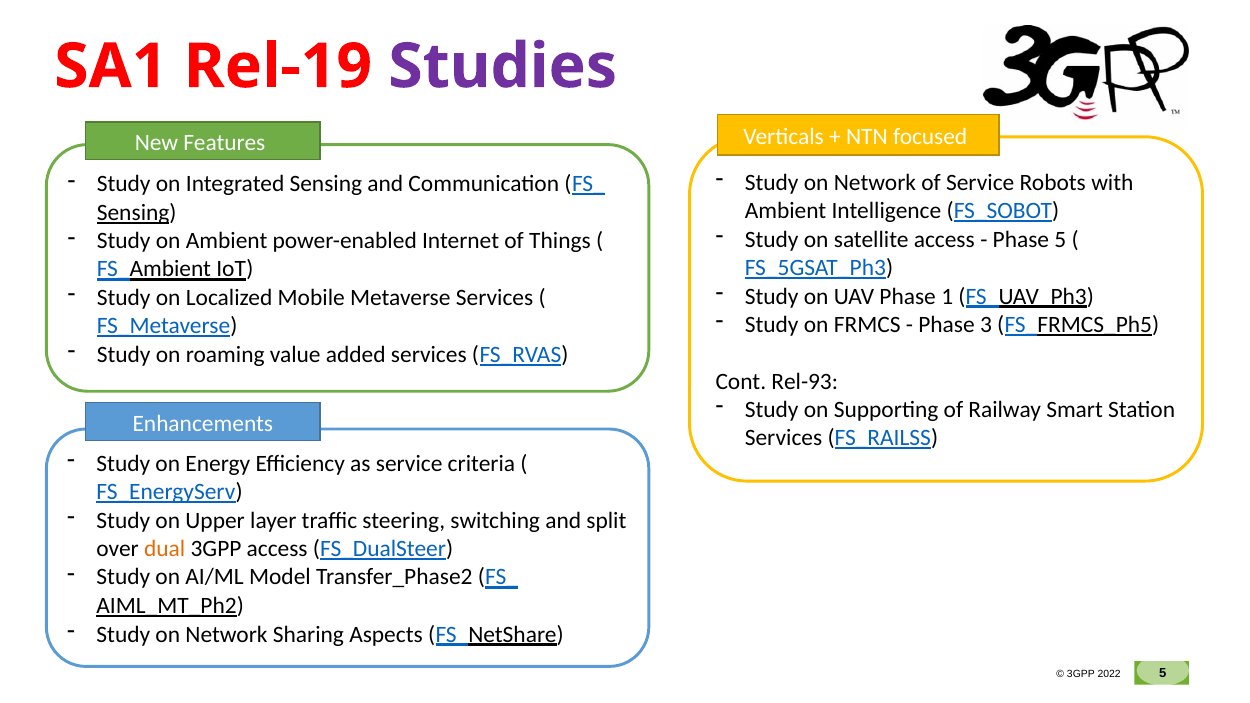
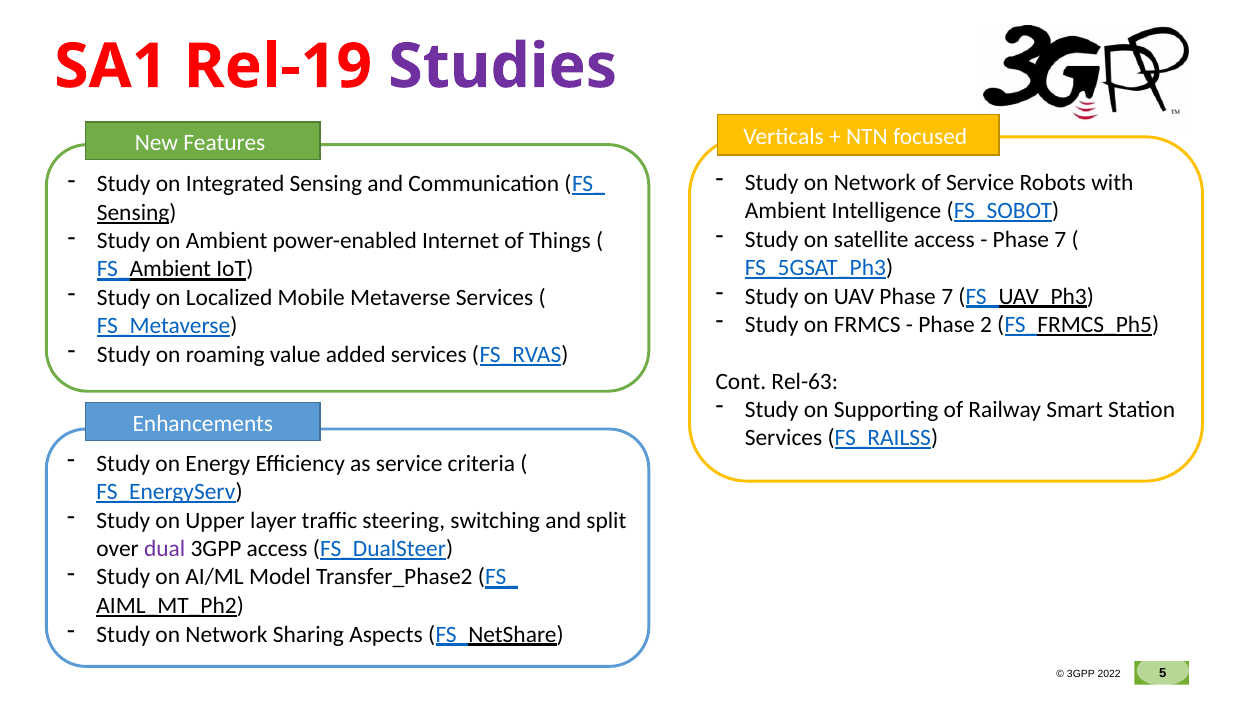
5: 5 -> 7 (1060, 240)
UAV Phase 1: 1 -> 7 (947, 296)
3: 3 -> 2 (986, 325)
Rel-93: Rel-93 -> Rel-63 (805, 382)
dual colour: orange -> purple (165, 549)
